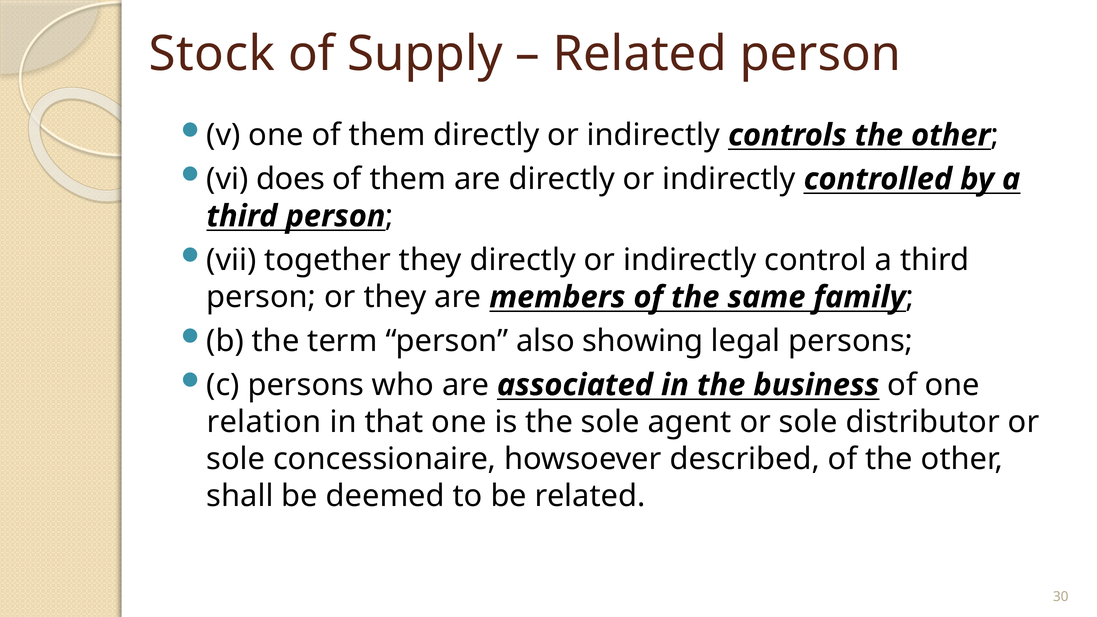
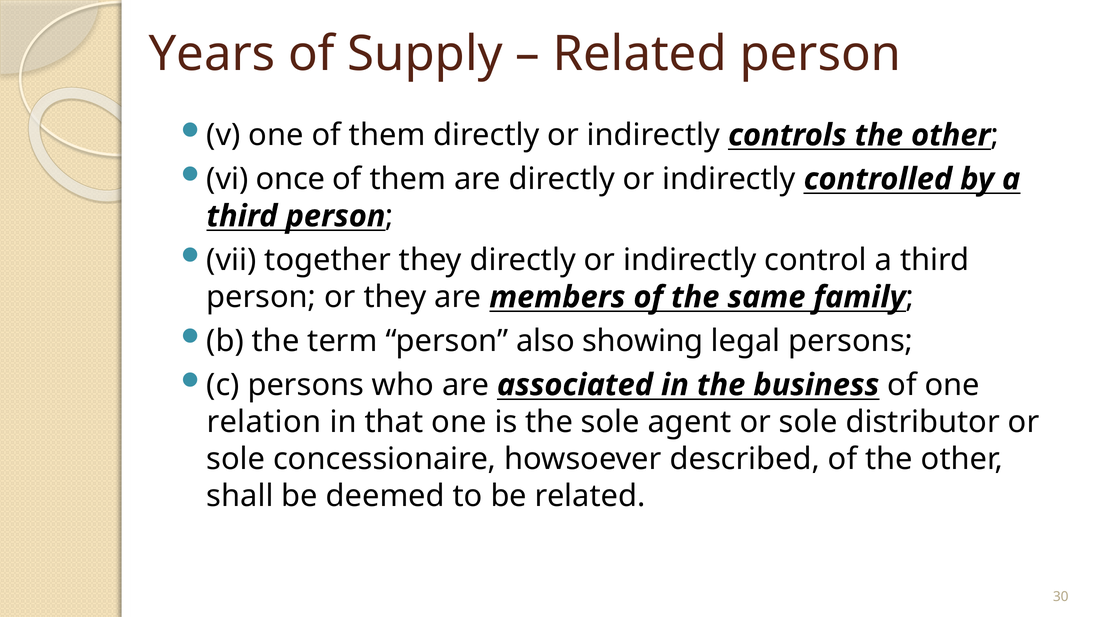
Stock: Stock -> Years (212, 54)
does: does -> once (291, 179)
